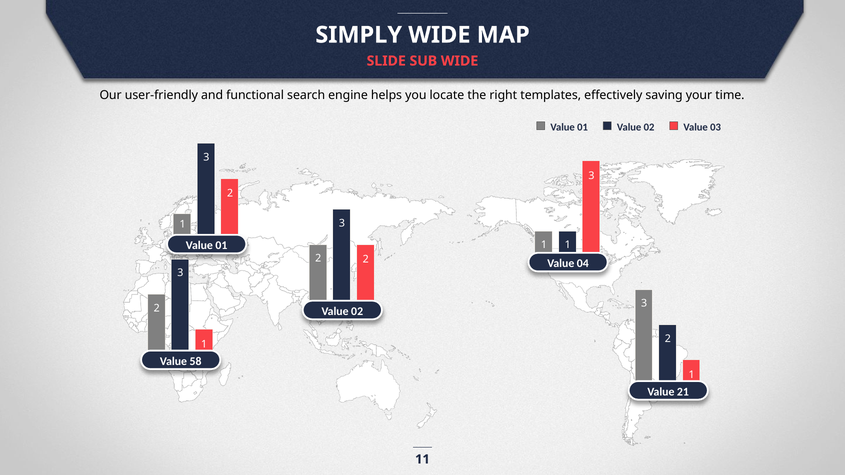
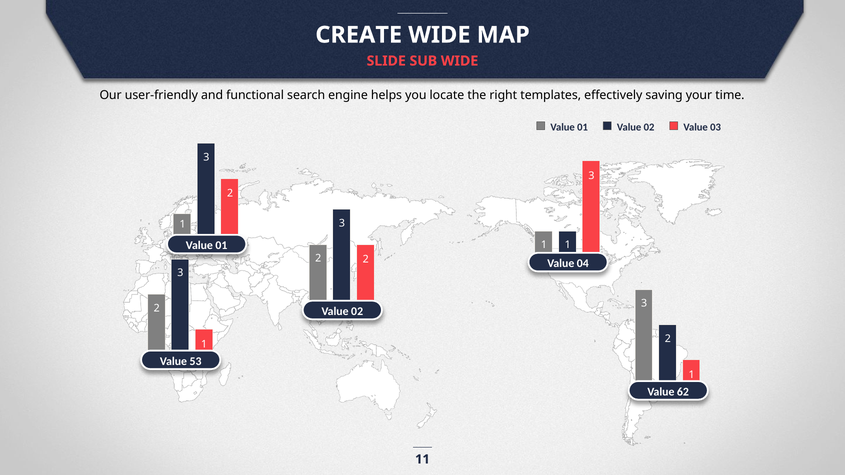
SIMPLY: SIMPLY -> CREATE (359, 35)
58: 58 -> 53 (195, 362)
21: 21 -> 62 (683, 392)
